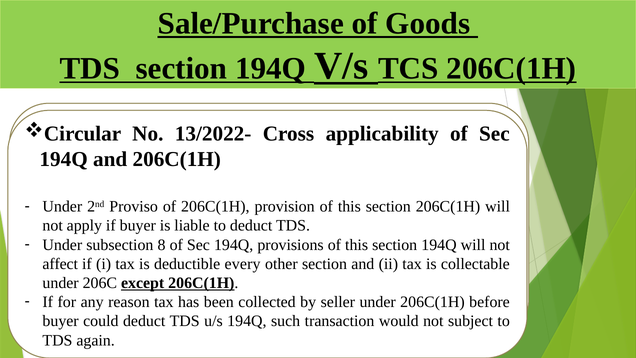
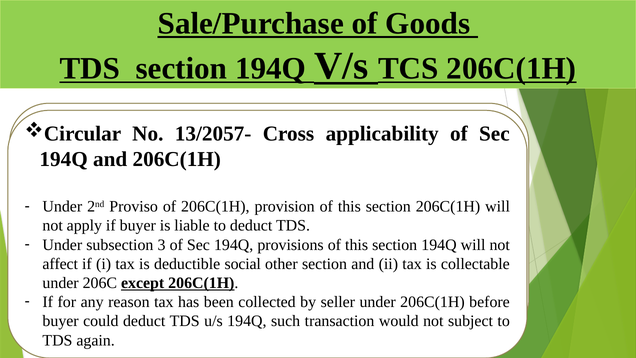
13/2022-: 13/2022- -> 13/2057- (213, 134)
8: 8 -> 3 (162, 245)
every: every -> social (243, 264)
